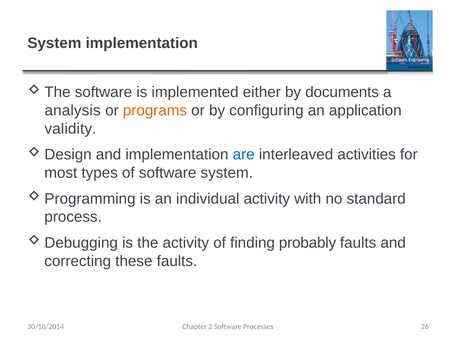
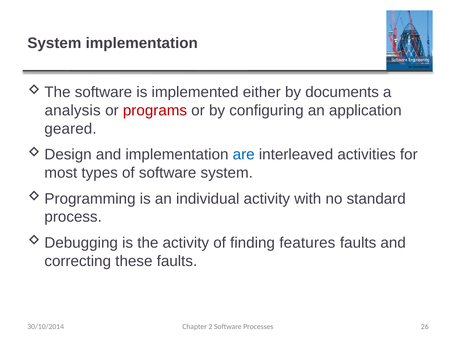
programs colour: orange -> red (155, 110)
validity: validity -> geared (71, 129)
probably: probably -> features (307, 243)
